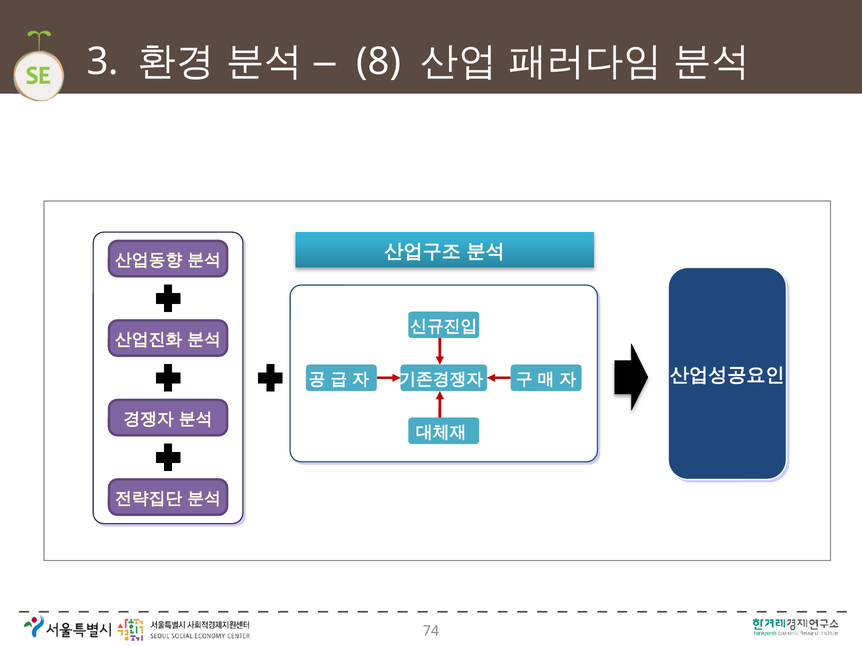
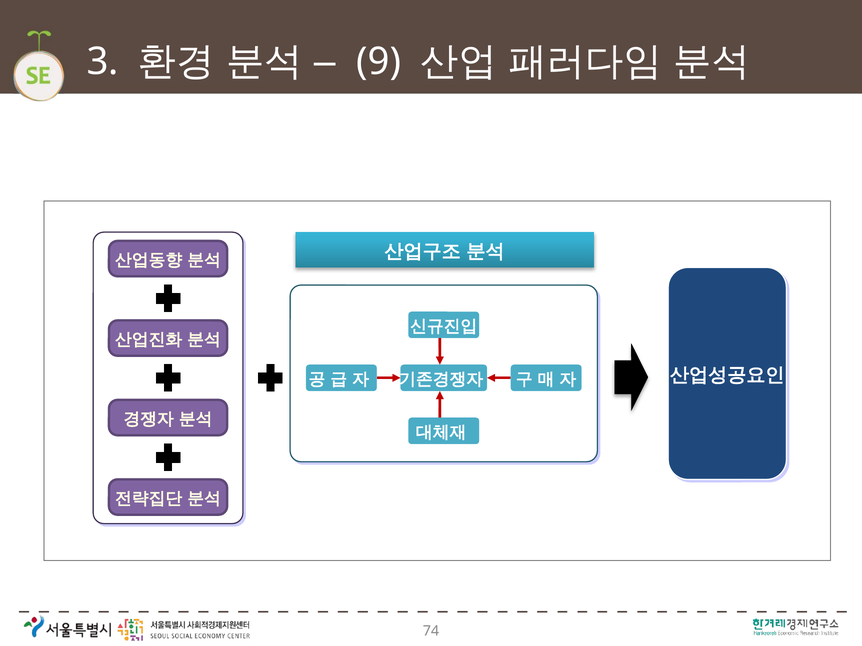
8: 8 -> 9 (379, 62)
